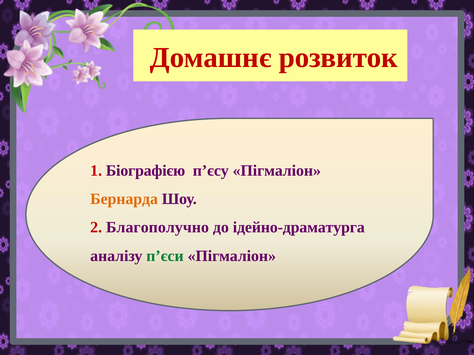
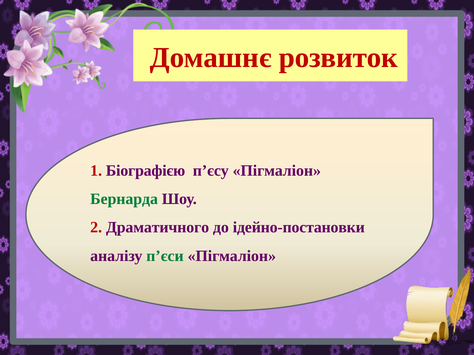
Бернарда colour: orange -> green (124, 199)
Благополучно: Благополучно -> Драматичного (158, 228)
ідейно-драматурга: ідейно-драматурга -> ідейно-постановки (299, 228)
